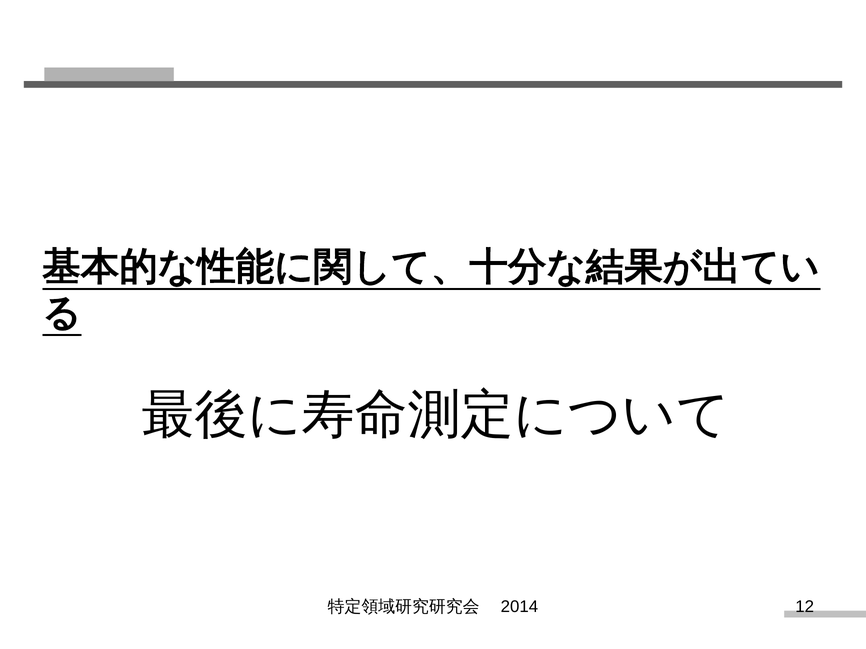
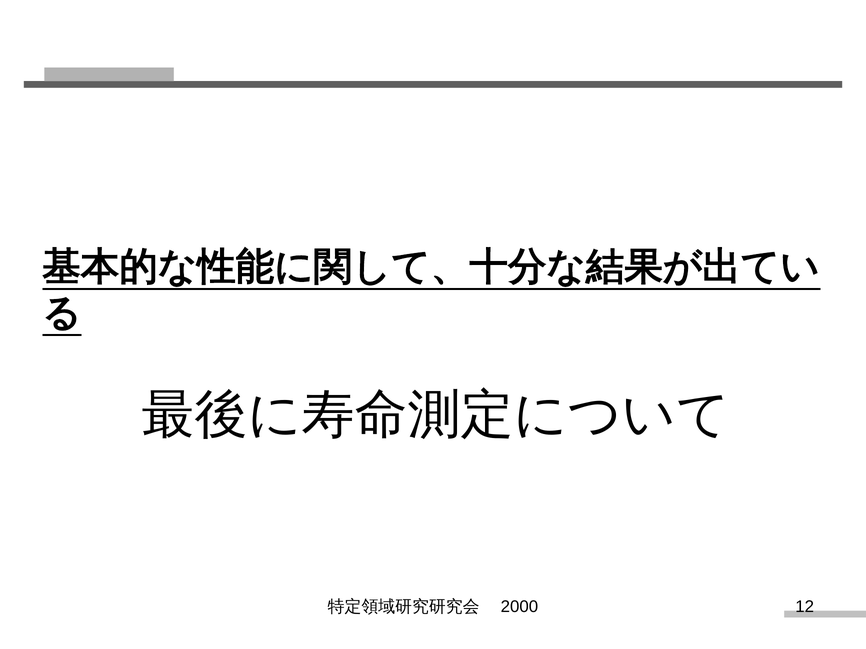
2014: 2014 -> 2000 (519, 607)
